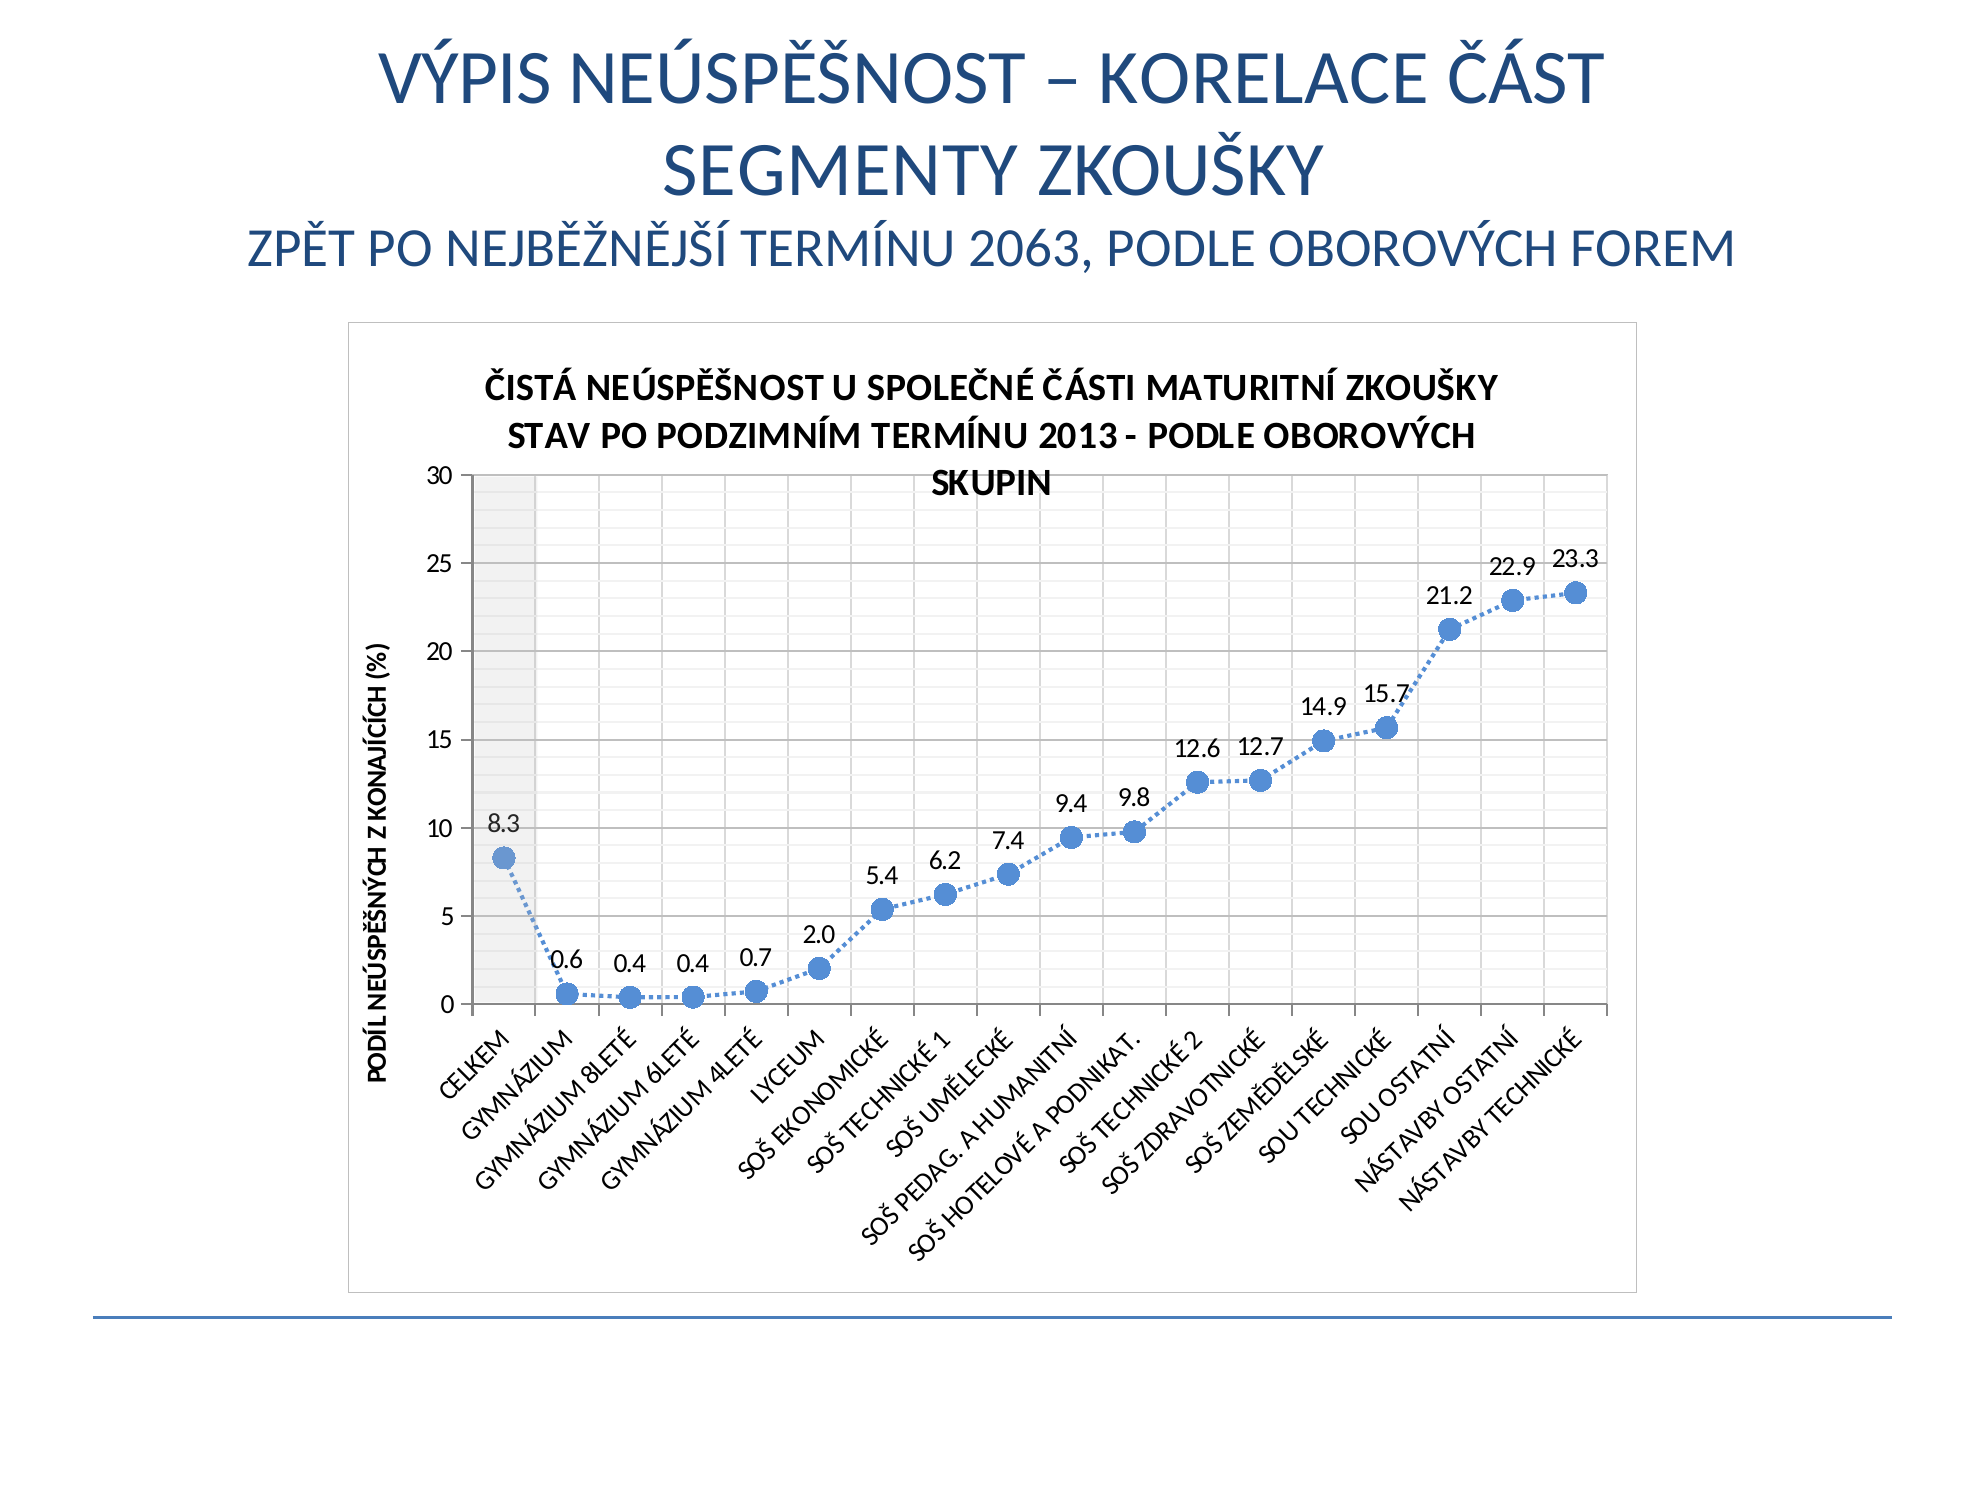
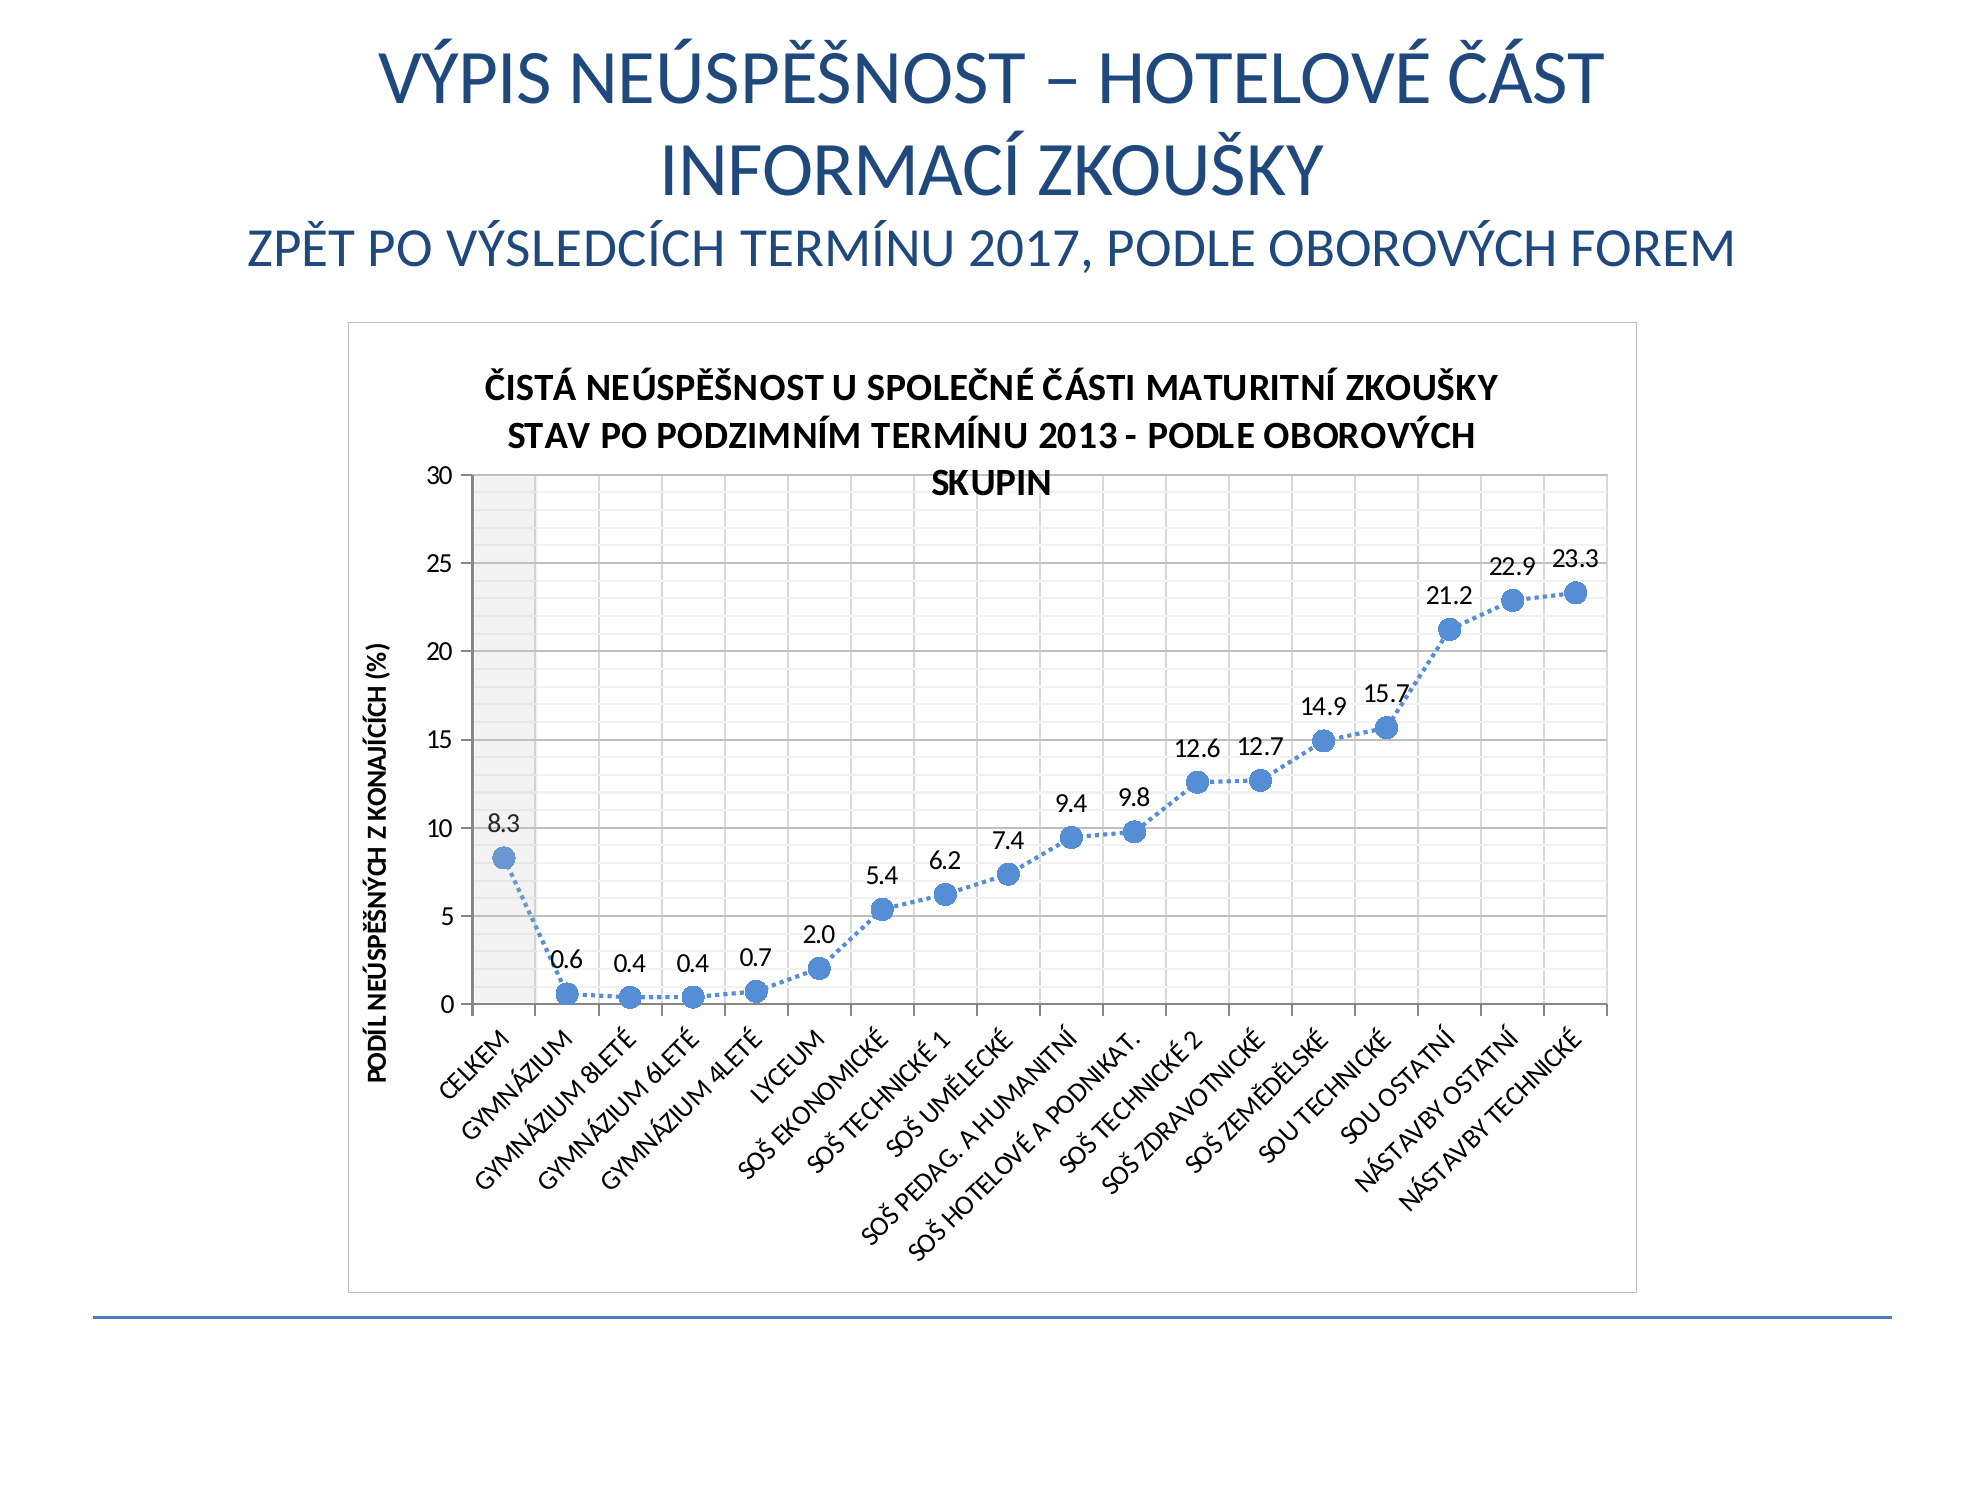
KORELACE: KORELACE -> HOTELOVÉ (1265, 78)
SEGMENTY: SEGMENTY -> INFORMACÍ (841, 171)
NEJBĚŽNĚJŠÍ: NEJBĚŽNĚJŠÍ -> VÝSLEDCÍCH (586, 248)
2063: 2063 -> 2017 (1032, 248)
